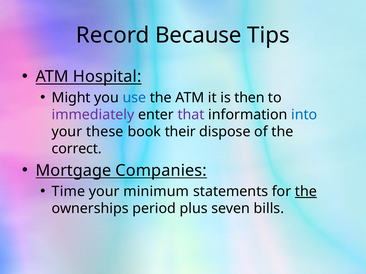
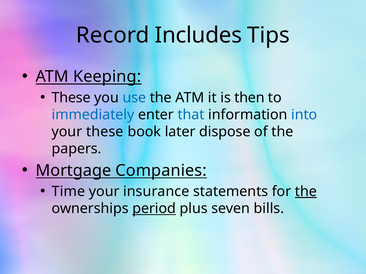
Because: Because -> Includes (198, 35)
Hospital: Hospital -> Keeping (107, 77)
Might: Might -> These (71, 98)
immediately colour: purple -> blue (93, 115)
that colour: purple -> blue (191, 115)
their: their -> later (180, 132)
correct: correct -> papers (77, 149)
minimum: minimum -> insurance (156, 192)
period underline: none -> present (154, 209)
